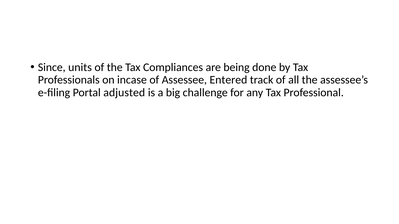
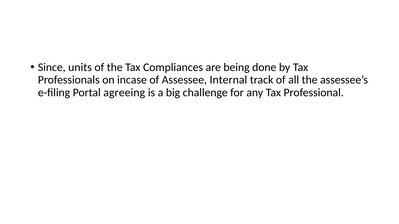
Entered: Entered -> Internal (228, 80)
adjusted: adjusted -> agreeing (124, 93)
